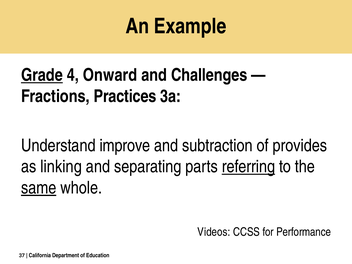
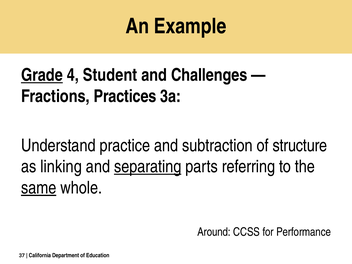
Onward: Onward -> Student (110, 75)
improve: improve -> practice (125, 146)
provides: provides -> structure (300, 146)
separating underline: none -> present (148, 167)
referring underline: present -> none (248, 167)
Videos: Videos -> Around (214, 232)
